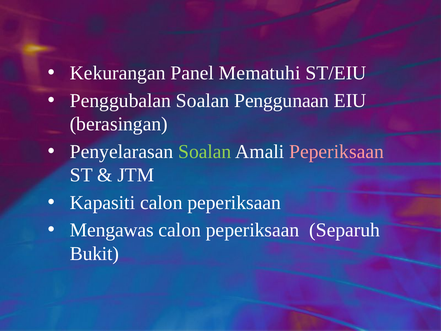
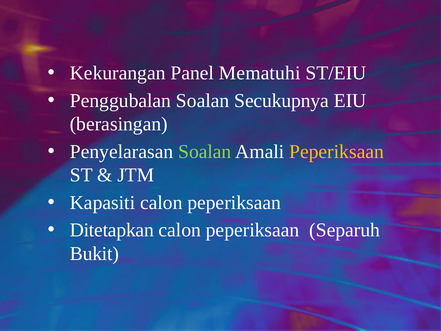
Penggunaan: Penggunaan -> Secukupnya (282, 101)
Peperiksaan colour: pink -> yellow (337, 151)
Mengawas: Mengawas -> Ditetapkan (112, 230)
